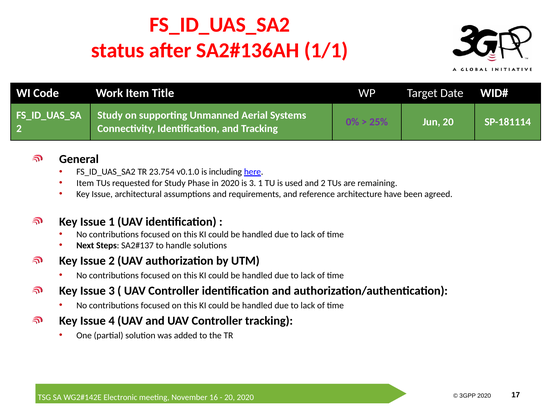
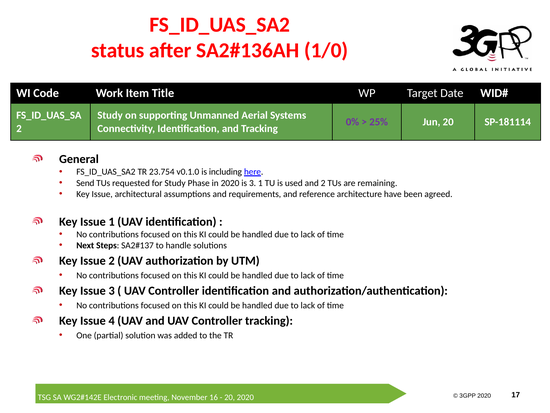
1/1: 1/1 -> 1/0 (326, 51)
Item: Item -> Send (85, 183)
